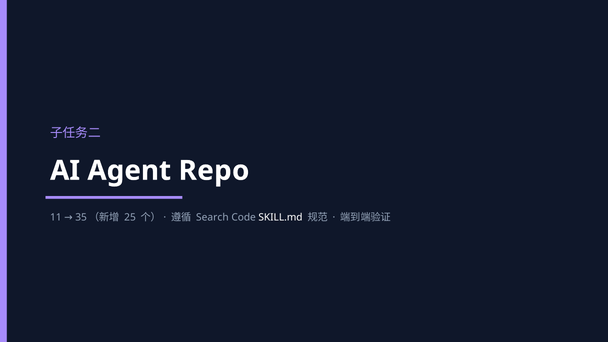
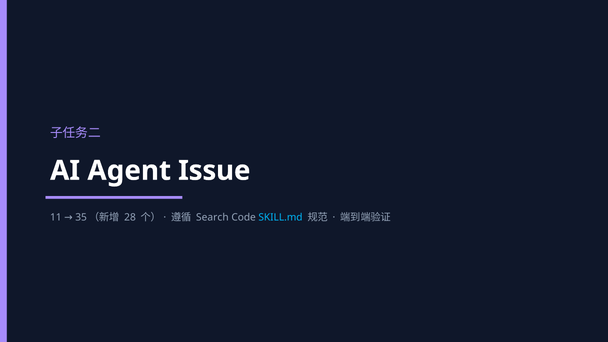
Repo: Repo -> Issue (214, 171)
25: 25 -> 28 (130, 217)
SKILL.md colour: white -> light blue (280, 217)
